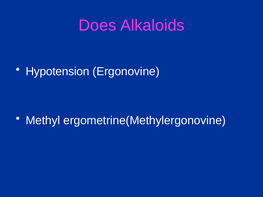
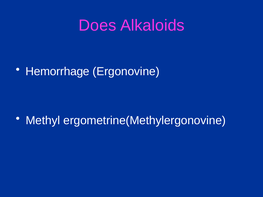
Hypotension: Hypotension -> Hemorrhage (58, 72)
